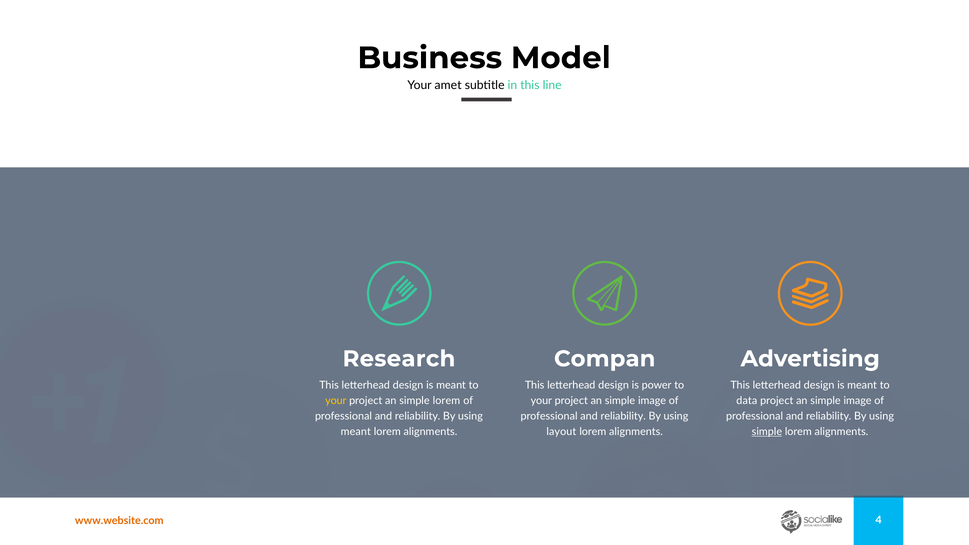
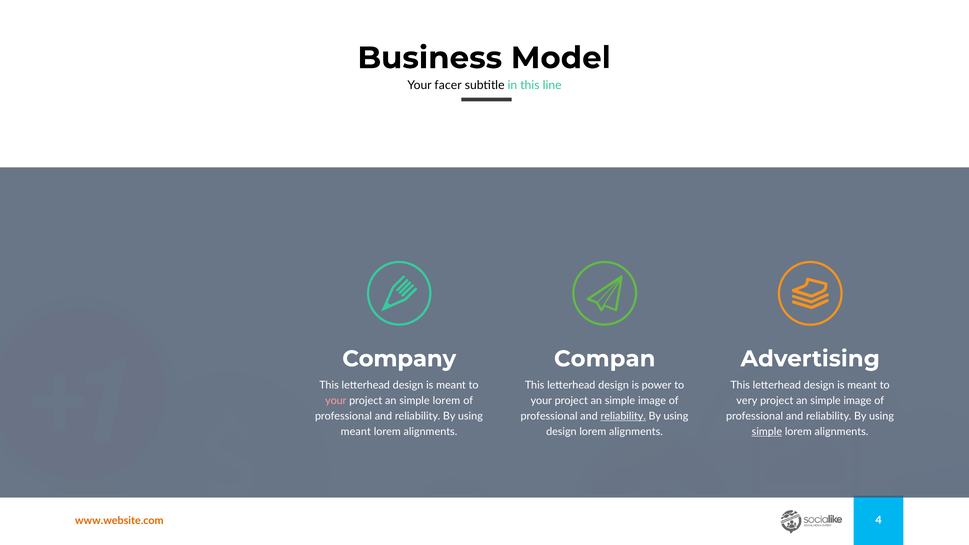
amet: amet -> facer (448, 85)
Research: Research -> Company (399, 359)
your colour: yellow -> pink (336, 401)
data: data -> very (747, 401)
reliability underline: none -> present (623, 416)
layout: layout -> design (561, 432)
